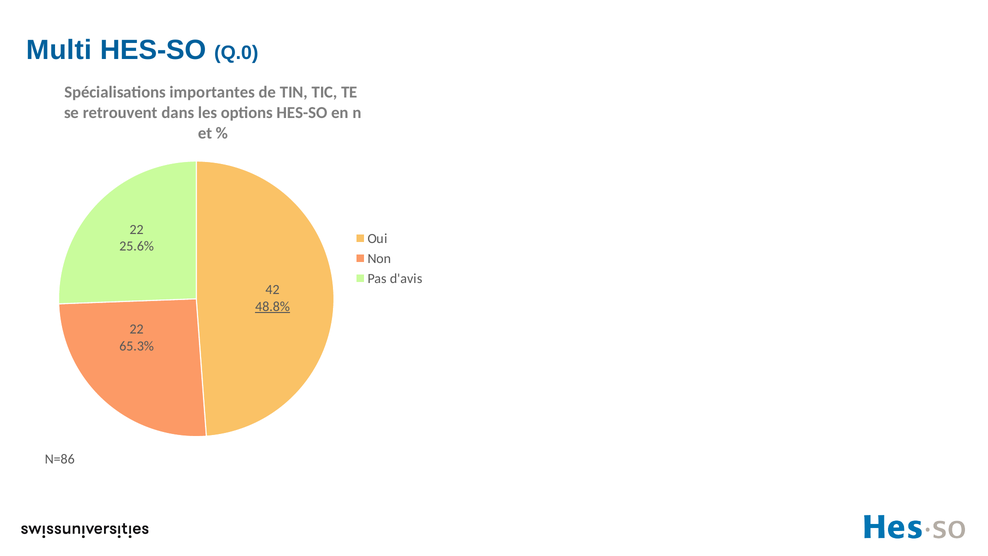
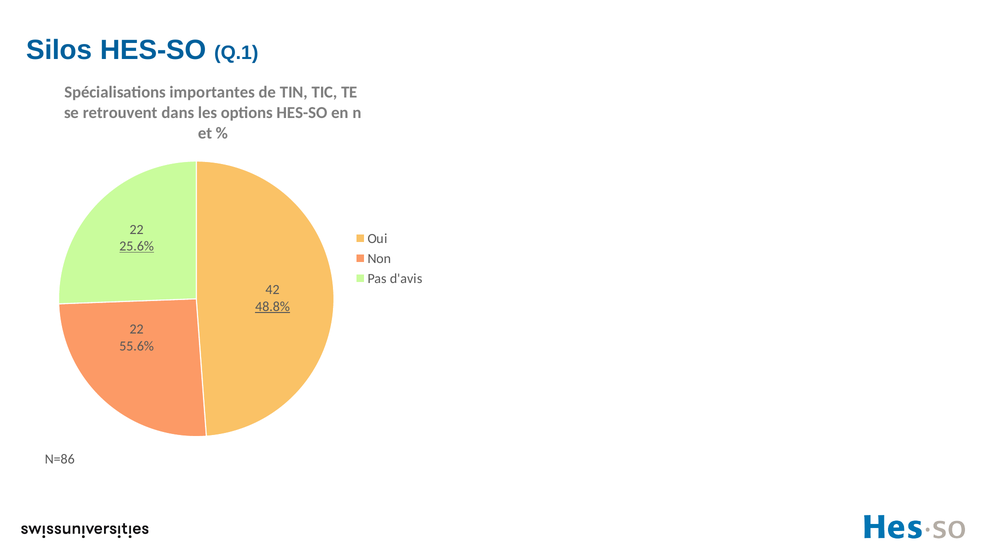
Multi: Multi -> Silos (59, 50)
Q.0: Q.0 -> Q.1 (236, 53)
25.6% underline: none -> present (137, 246)
65.3%: 65.3% -> 55.6% (137, 346)
